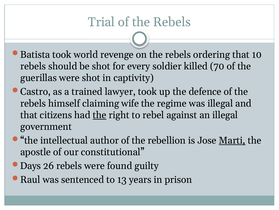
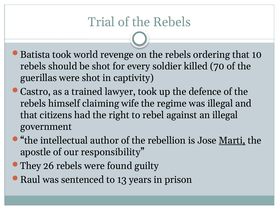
the underline: present -> none (100, 115)
constitutional: constitutional -> responsibility (113, 152)
Days: Days -> They (31, 165)
